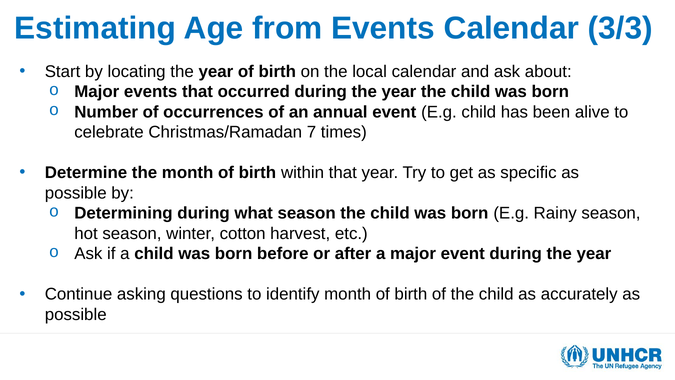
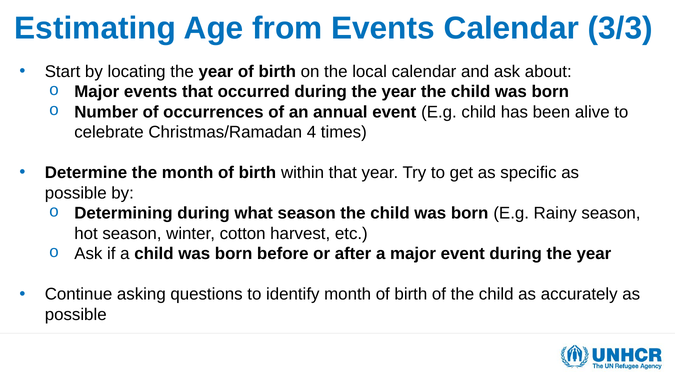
7: 7 -> 4 (311, 132)
